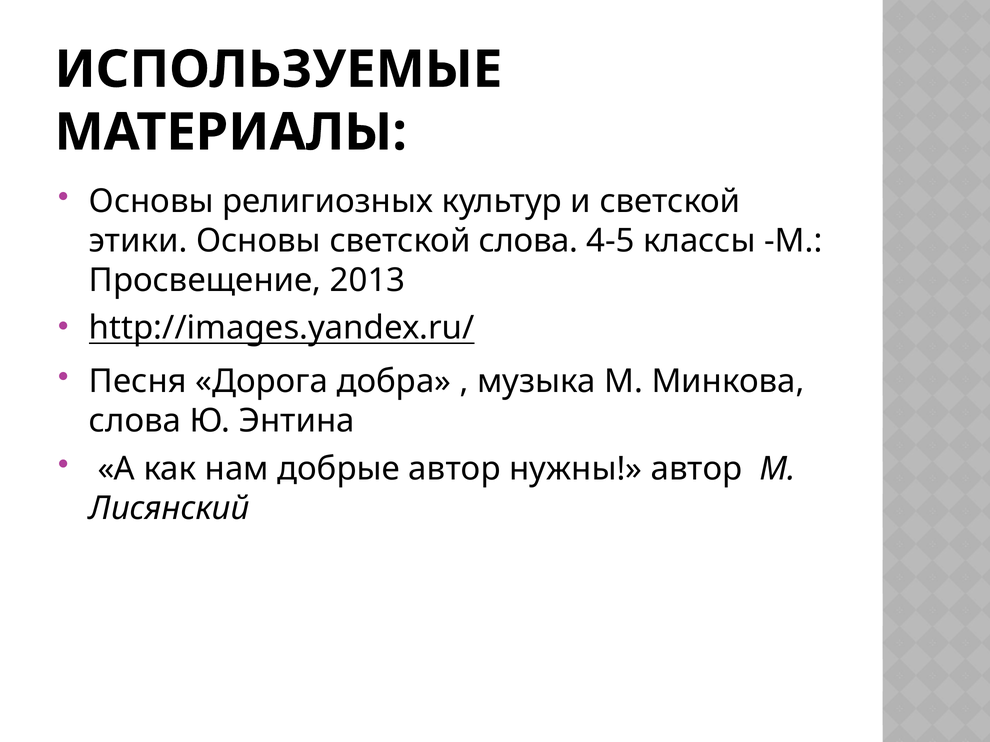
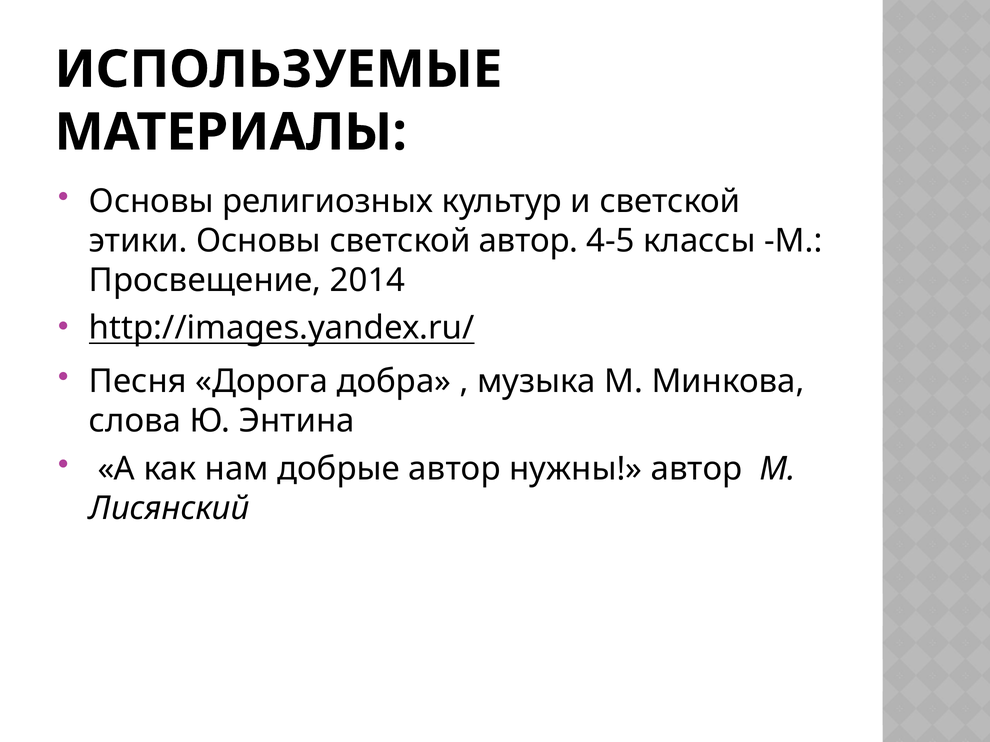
светской слова: слова -> автор (529, 241)
2013: 2013 -> 2014 (368, 280)
